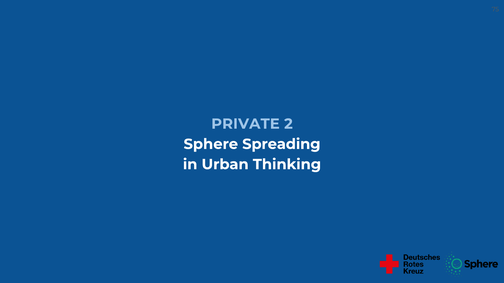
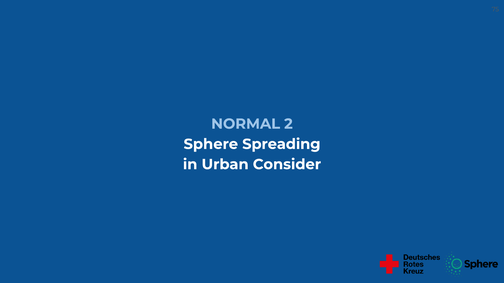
PRIVATE: PRIVATE -> NORMAL (246, 124)
Thinking: Thinking -> Consider (287, 165)
